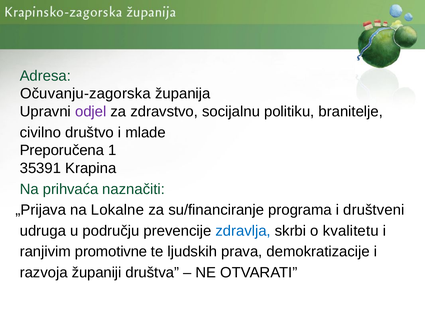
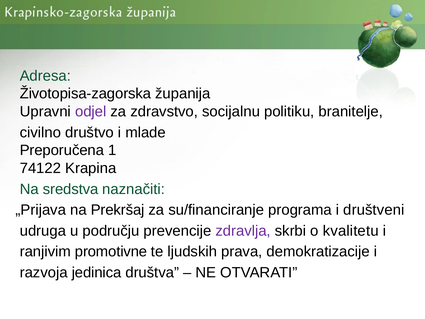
Očuvanju-zagorska: Očuvanju-zagorska -> Životopisa-zagorska (85, 94)
35391: 35391 -> 74122 (40, 168)
prihvaća: prihvaća -> sredstva (71, 189)
Lokalne: Lokalne -> Prekršaj (118, 210)
zdravlja colour: blue -> purple (243, 231)
županiji: županiji -> jedinica (97, 273)
